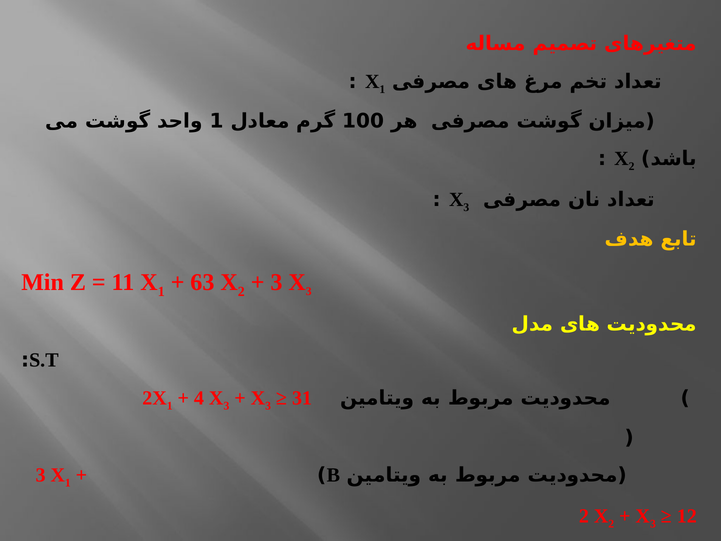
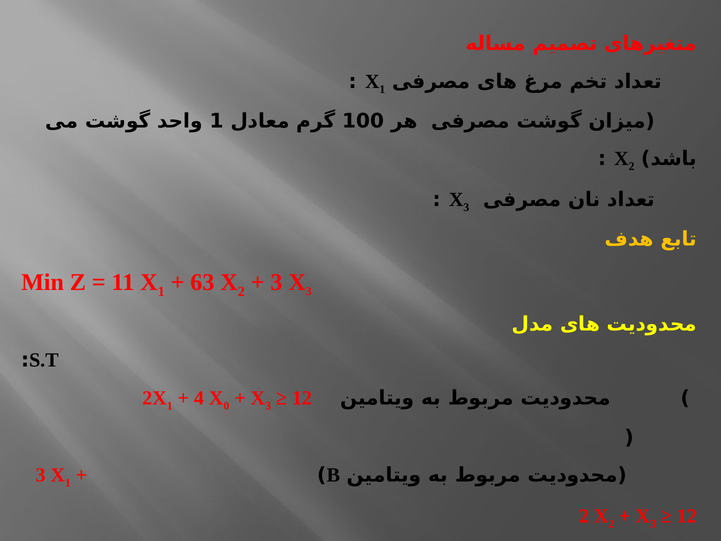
3: 3 -> 0 (226, 406)
31: 31 -> 12 (302, 398)
